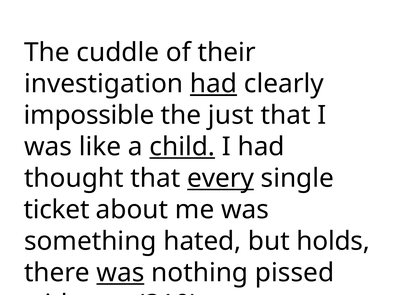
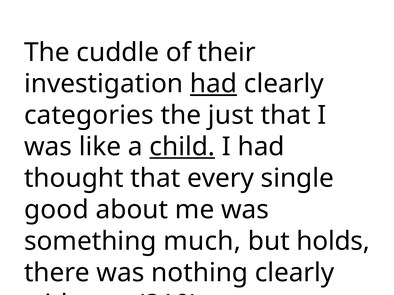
impossible: impossible -> categories (89, 116)
every underline: present -> none (221, 179)
ticket: ticket -> good (56, 210)
hated: hated -> much (202, 242)
was underline: present -> none (120, 273)
nothing pissed: pissed -> clearly (295, 273)
